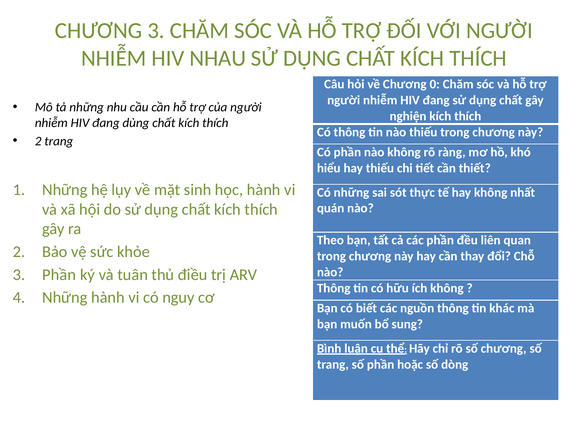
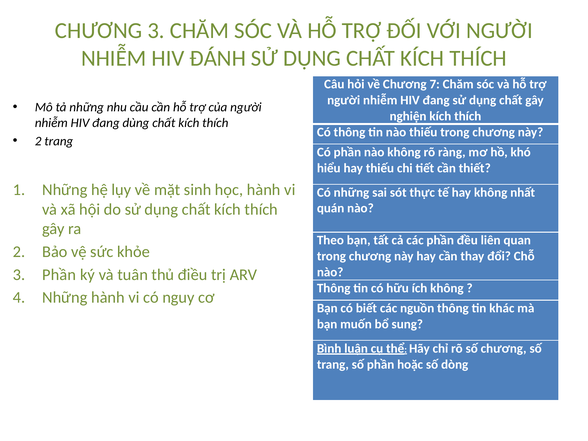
NHAU: NHAU -> ĐÁNH (218, 58)
0: 0 -> 7 (435, 84)
